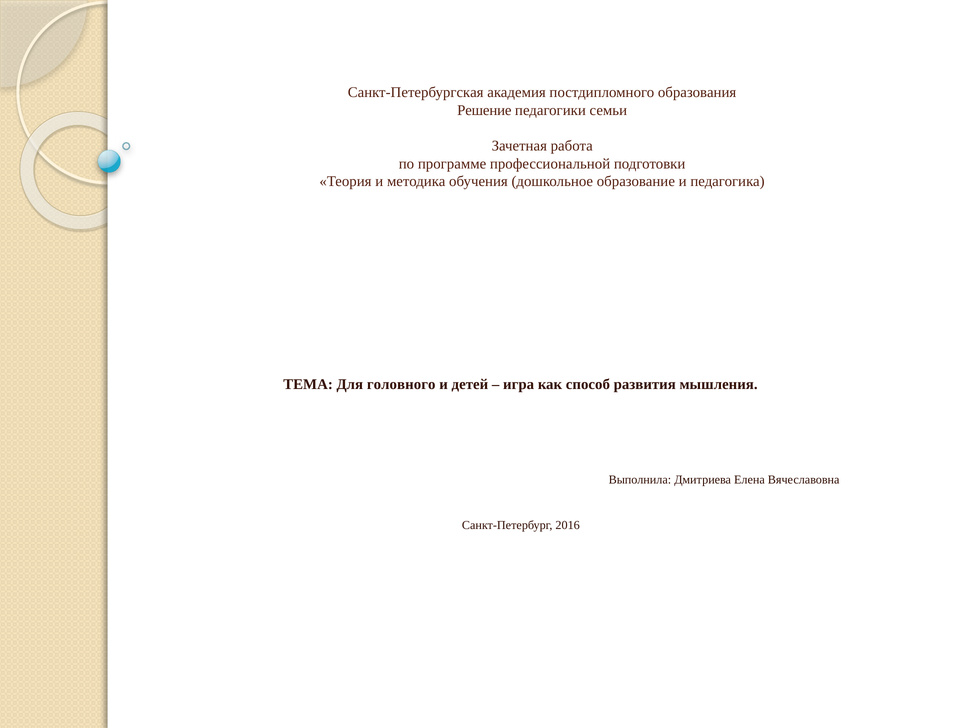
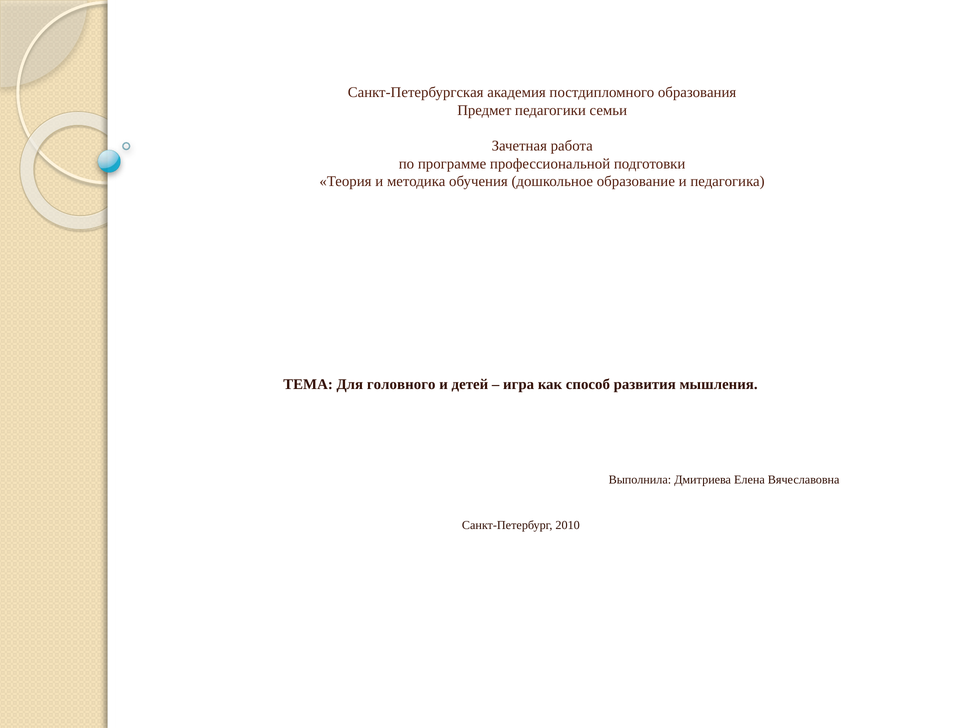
Решение: Решение -> Предмет (484, 110)
2016: 2016 -> 2010 (568, 526)
